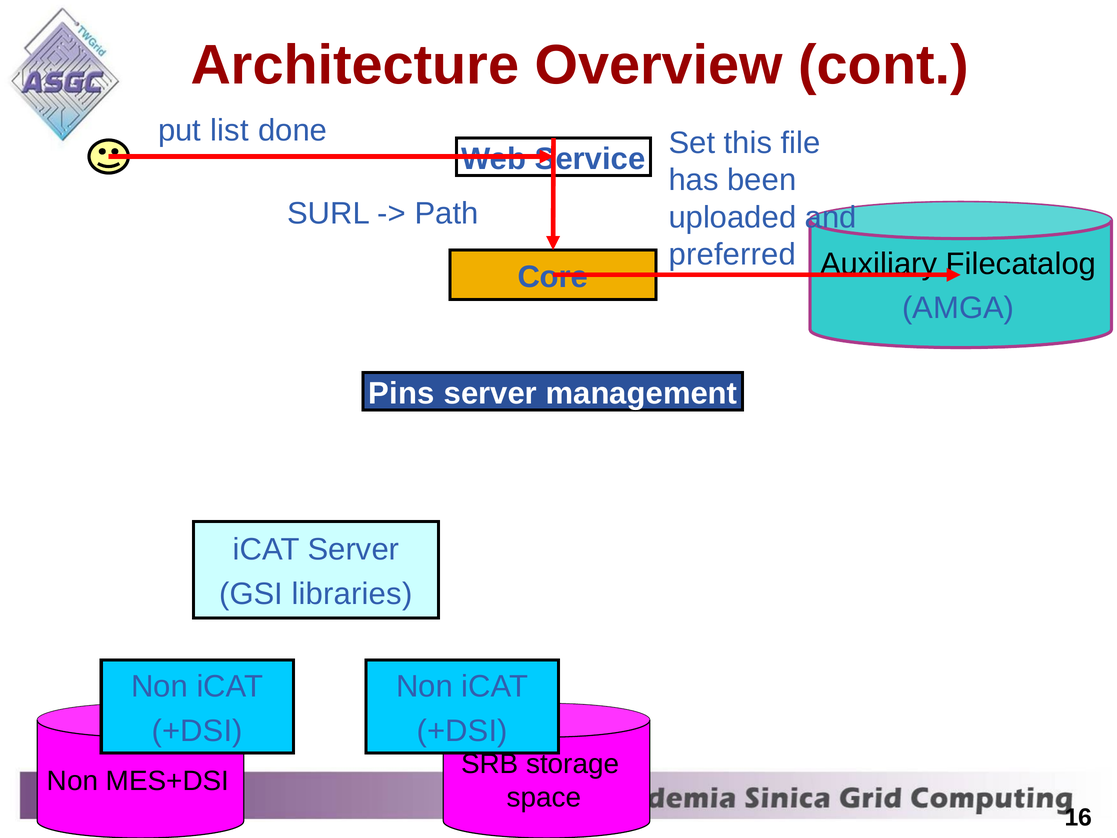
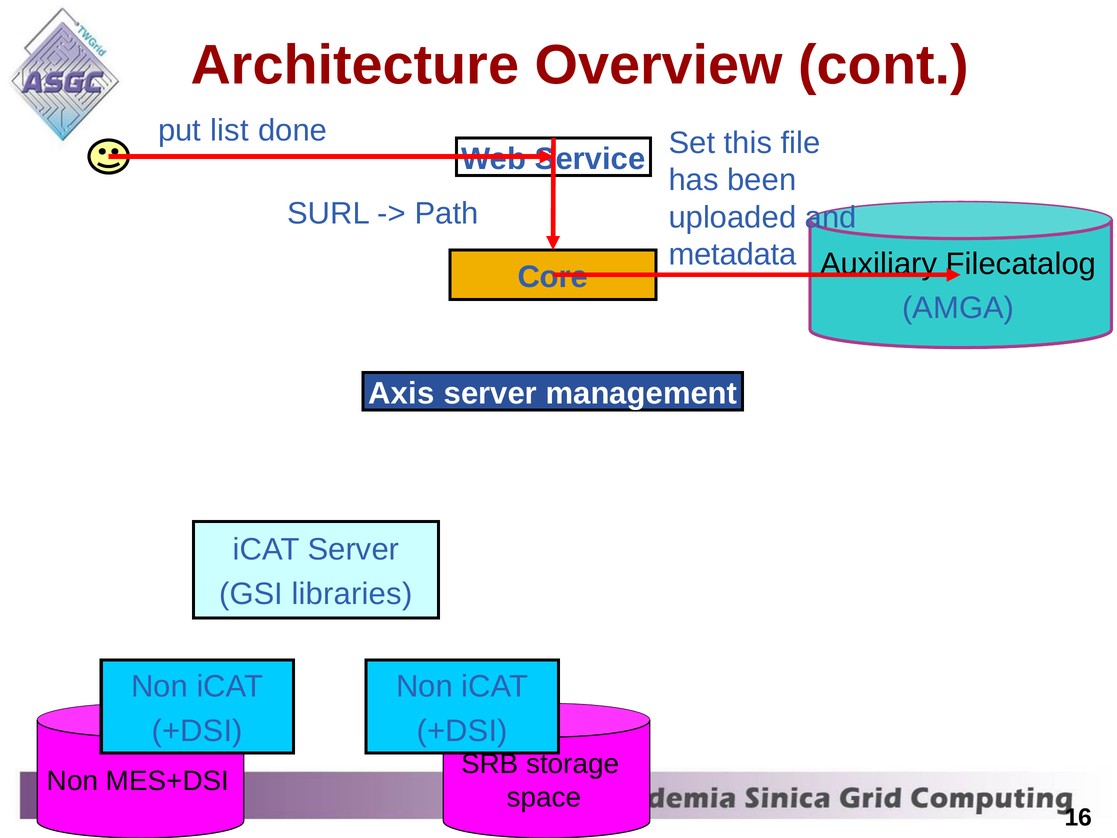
preferred: preferred -> metadata (733, 255)
Pins: Pins -> Axis (401, 393)
